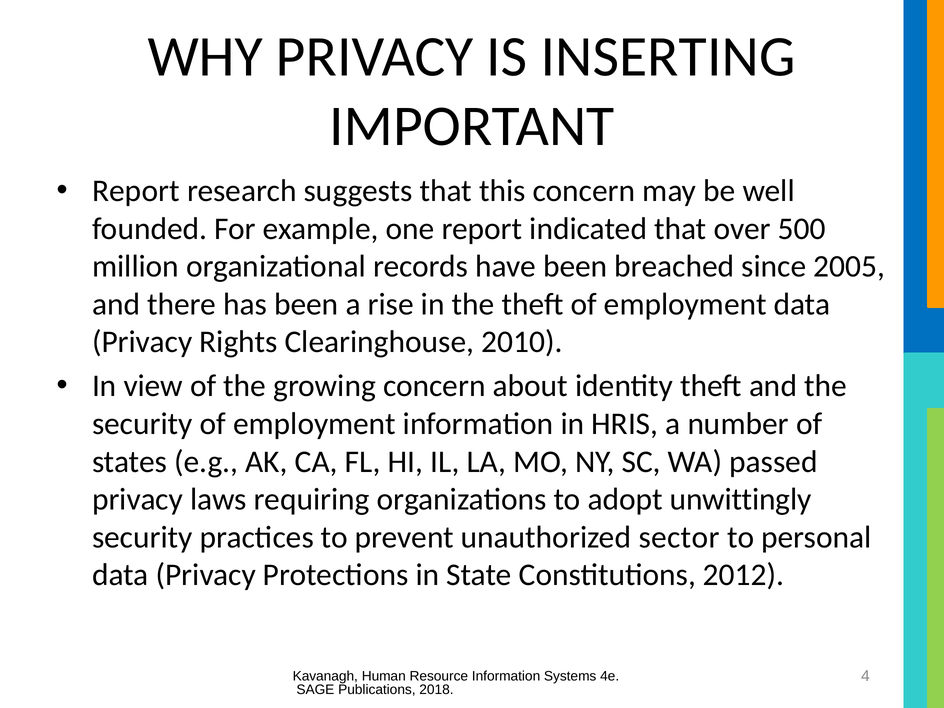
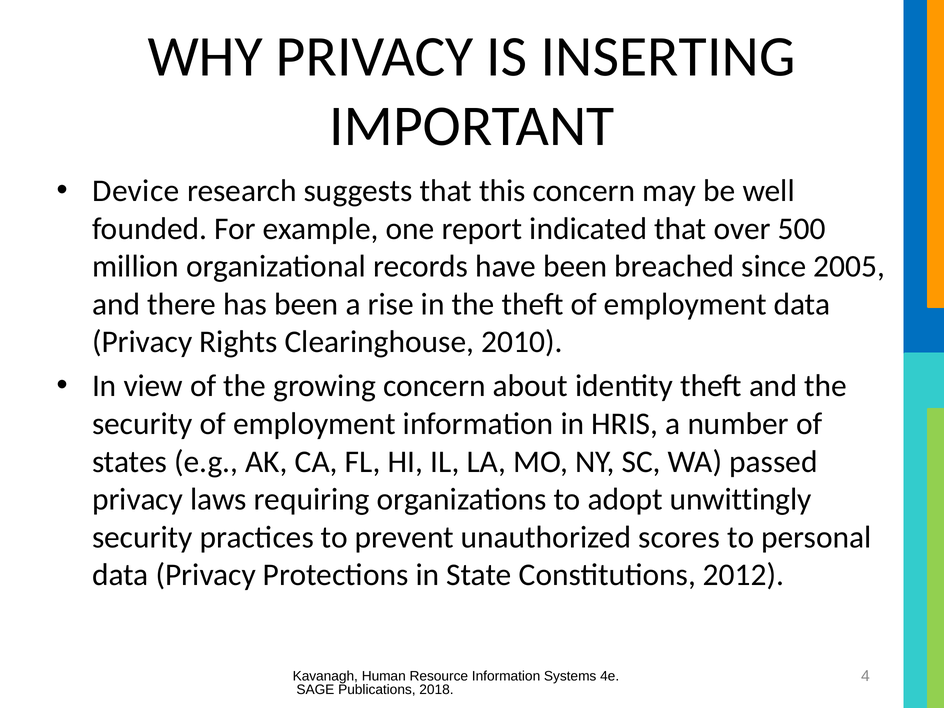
Report: Report -> Device (136, 191)
sector: sector -> scores (679, 537)
